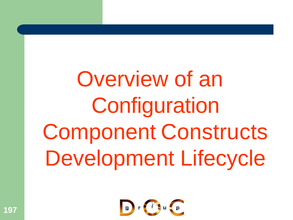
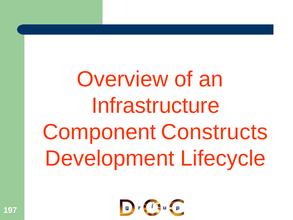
Configuration: Configuration -> Infrastructure (156, 106)
